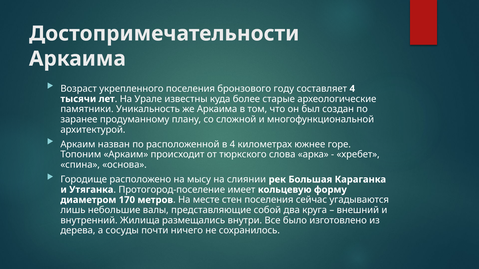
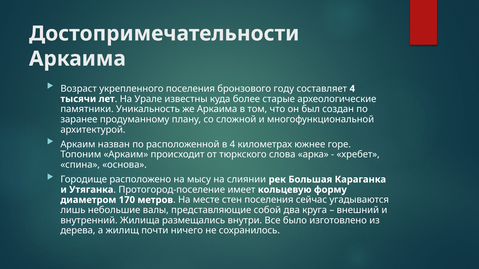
сосуды: сосуды -> жилищ (122, 231)
